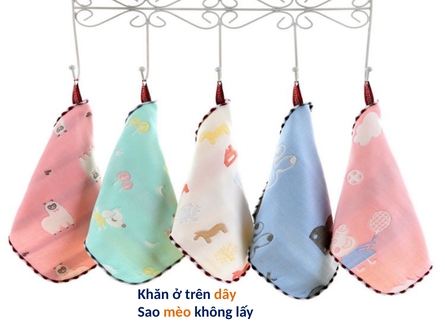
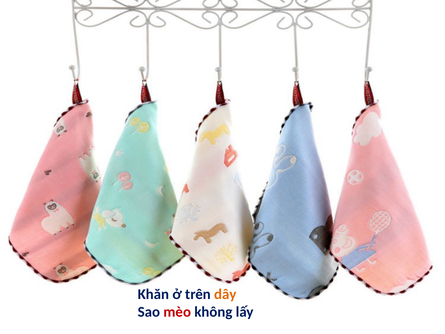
mèo colour: orange -> red (177, 312)
